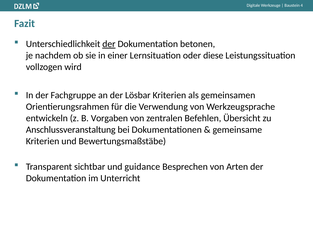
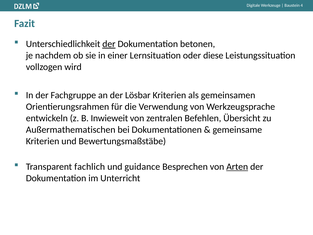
Vorgaben: Vorgaben -> Inwieweit (109, 118)
Anschlussveranstaltung: Anschlussveranstaltung -> Außermathematischen (71, 129)
sichtbar: sichtbar -> fachlich (90, 167)
Arten underline: none -> present (237, 167)
